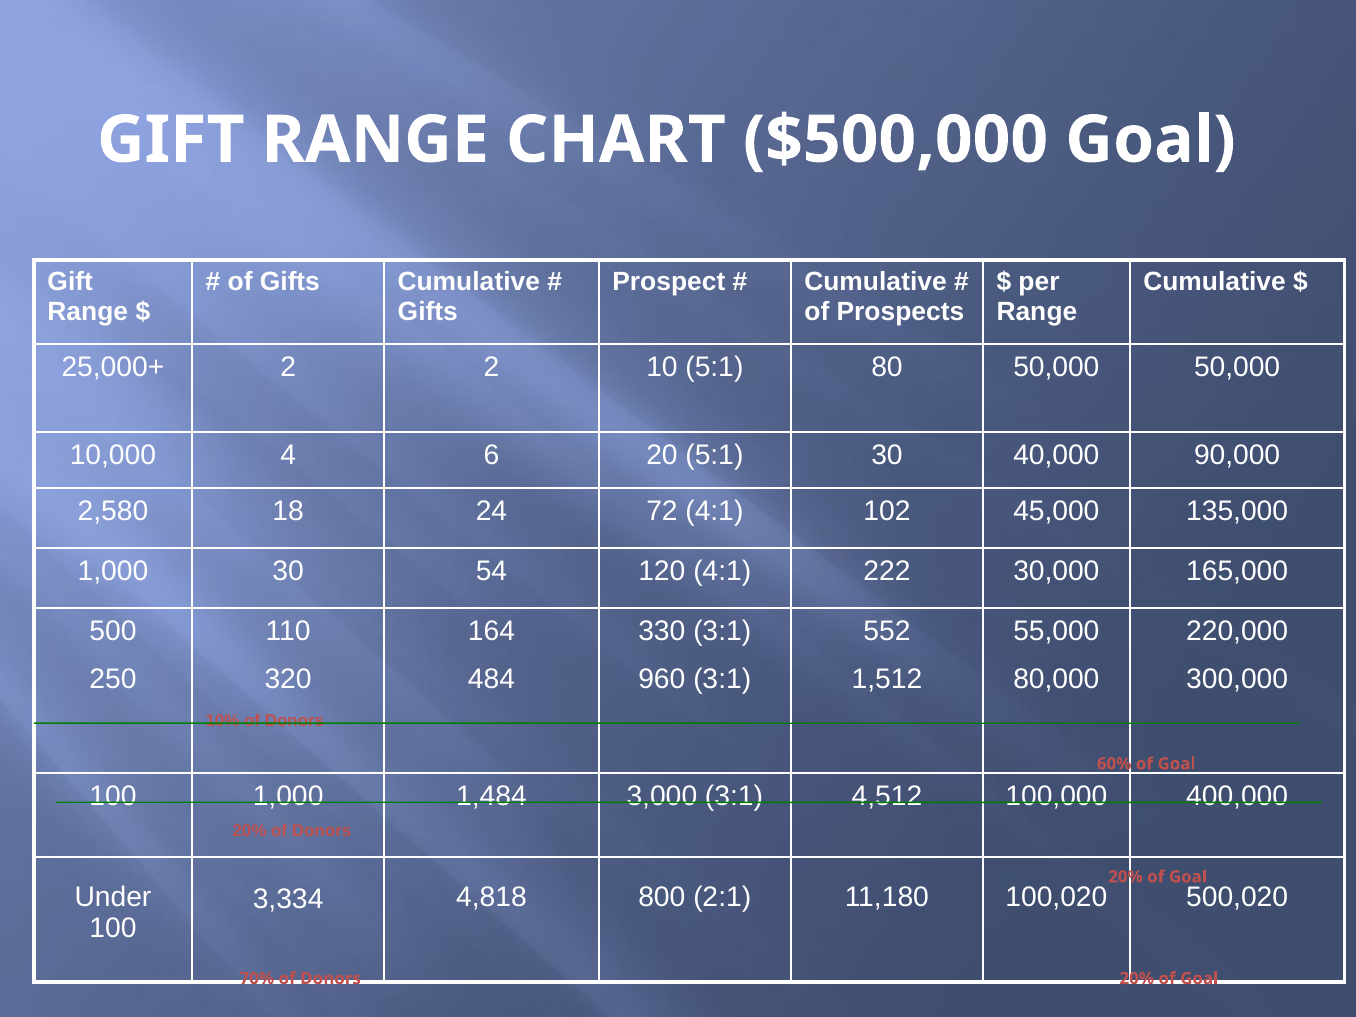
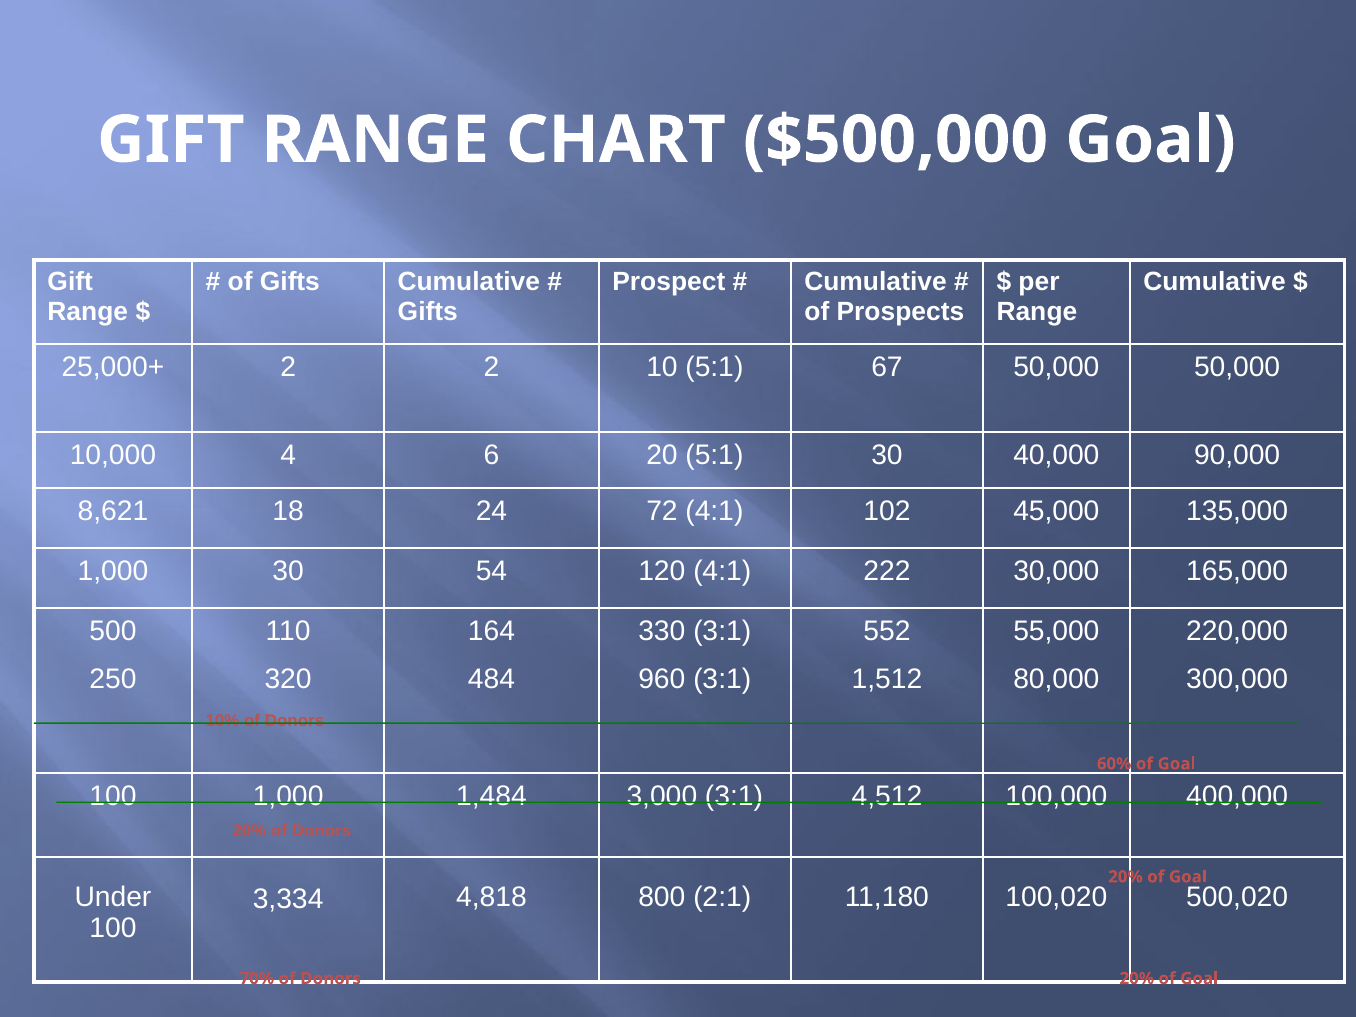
80: 80 -> 67 (887, 367)
2,580: 2,580 -> 8,621 (113, 511)
